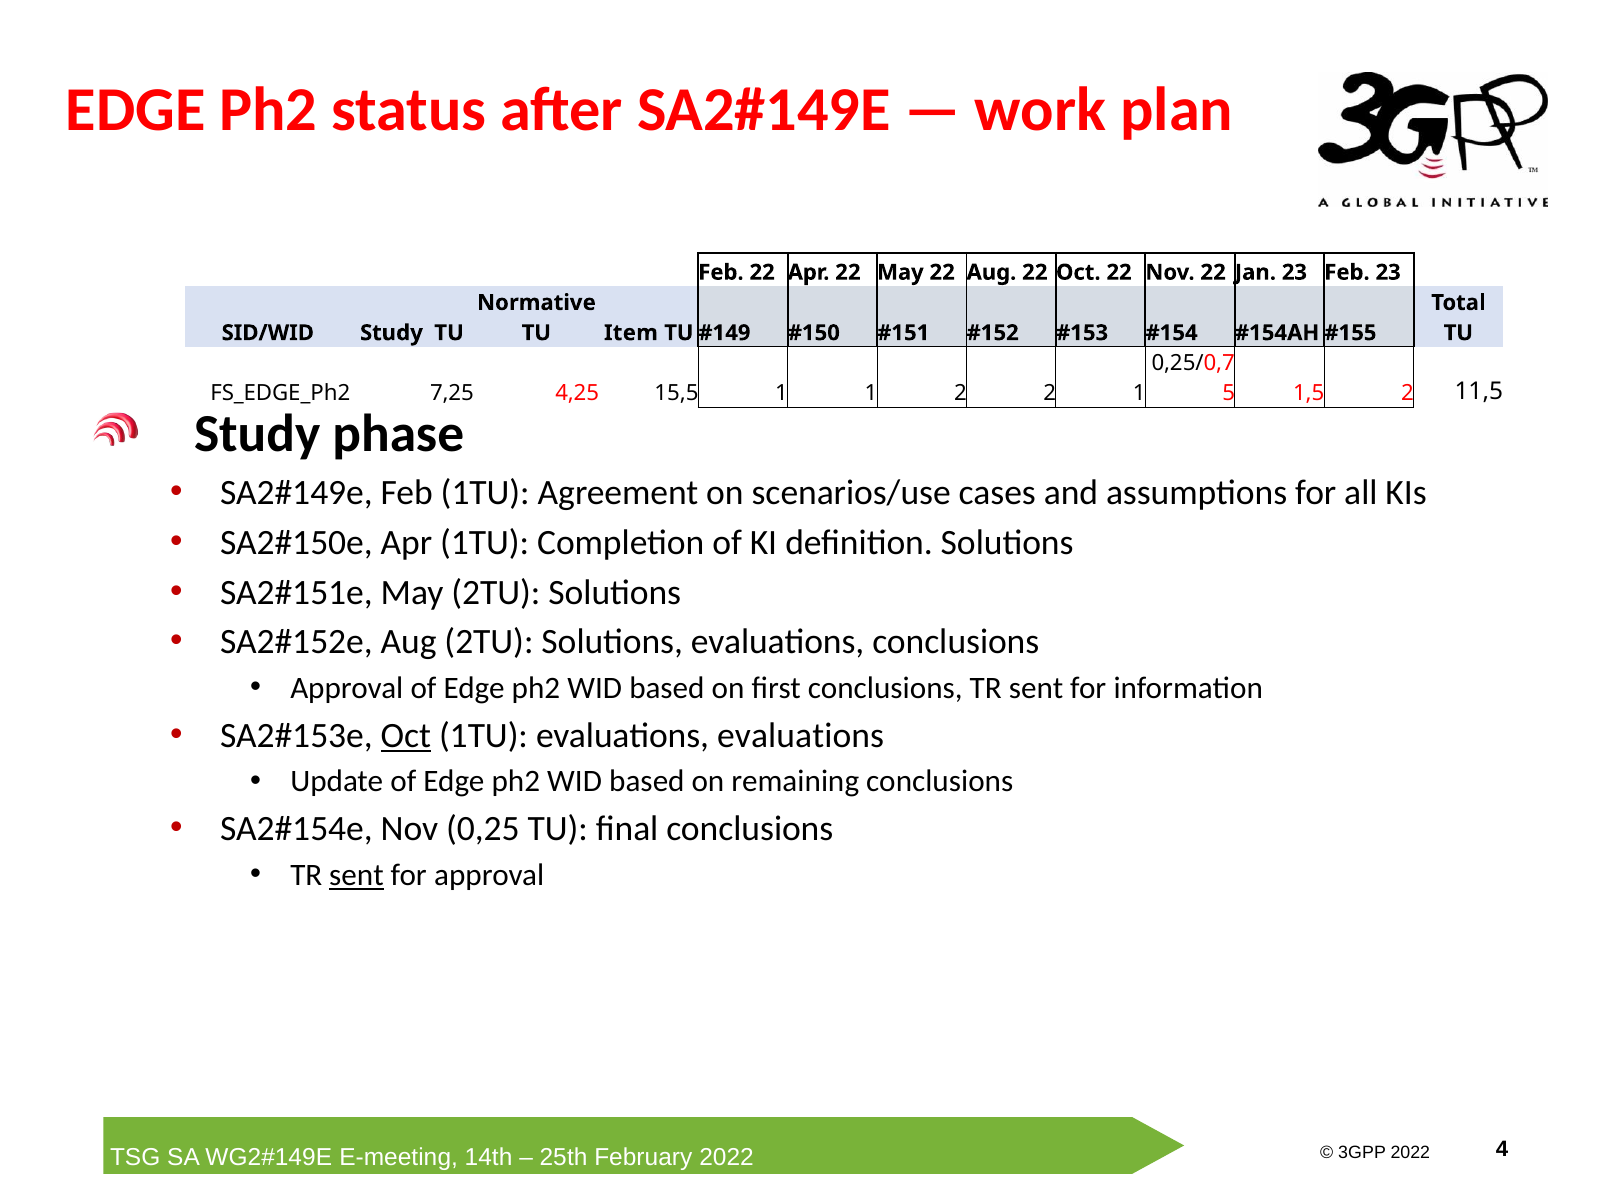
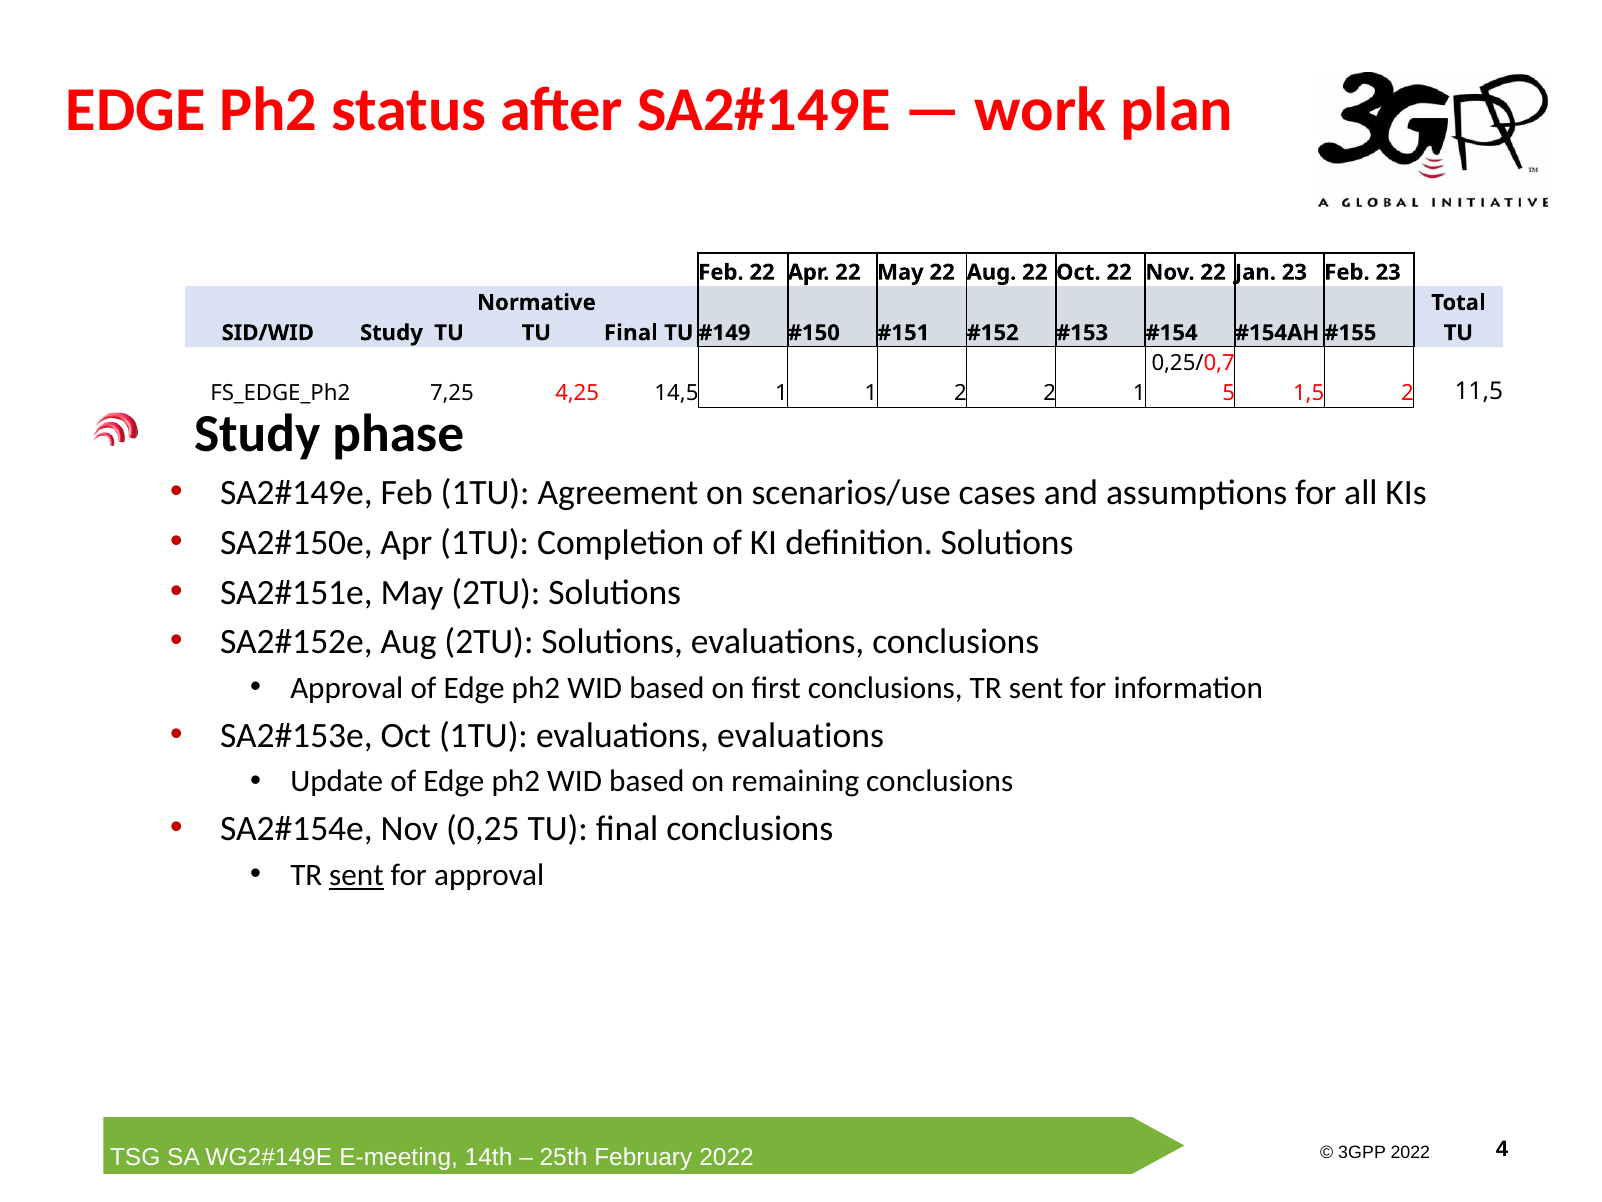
Item: Item -> Final (631, 333)
15,5: 15,5 -> 14,5 (676, 393)
Oct underline: present -> none (406, 735)
